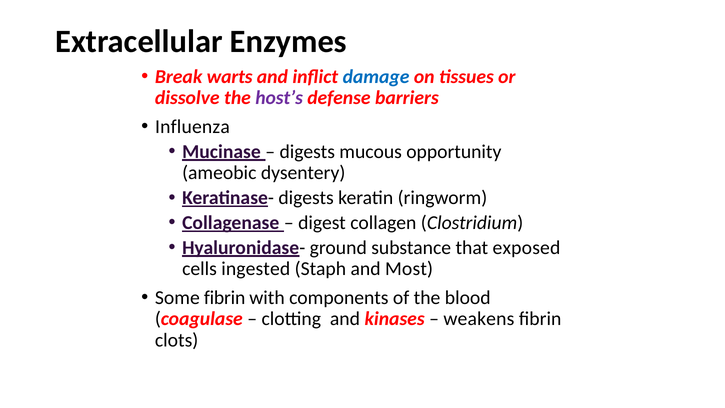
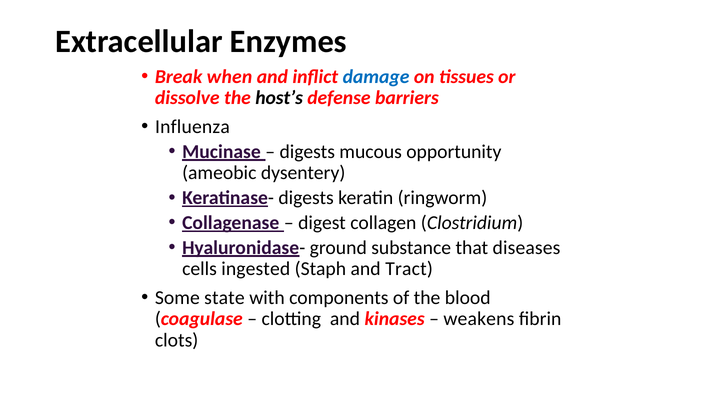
warts: warts -> when (229, 77)
host’s colour: purple -> black (279, 98)
exposed: exposed -> diseases (526, 248)
Most: Most -> Tract (409, 269)
Some fibrin: fibrin -> state (224, 298)
